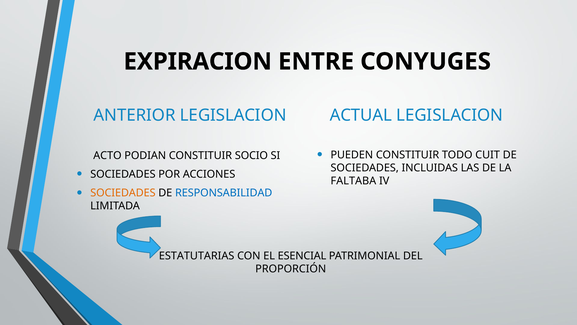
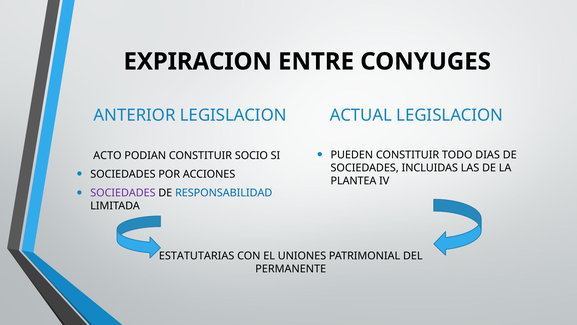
CUIT: CUIT -> DIAS (488, 155)
FALTABA: FALTABA -> PLANTEA (353, 181)
SOCIEDADES colour: orange -> purple (123, 193)
ESENCIAL: ESENCIAL -> UNIONES (302, 256)
PROPORCIÓN: PROPORCIÓN -> PERMANENTE (291, 269)
